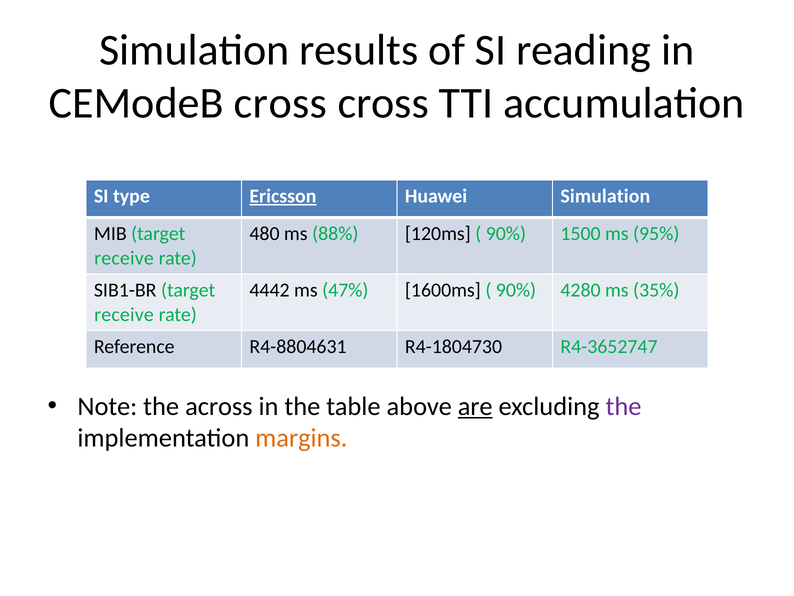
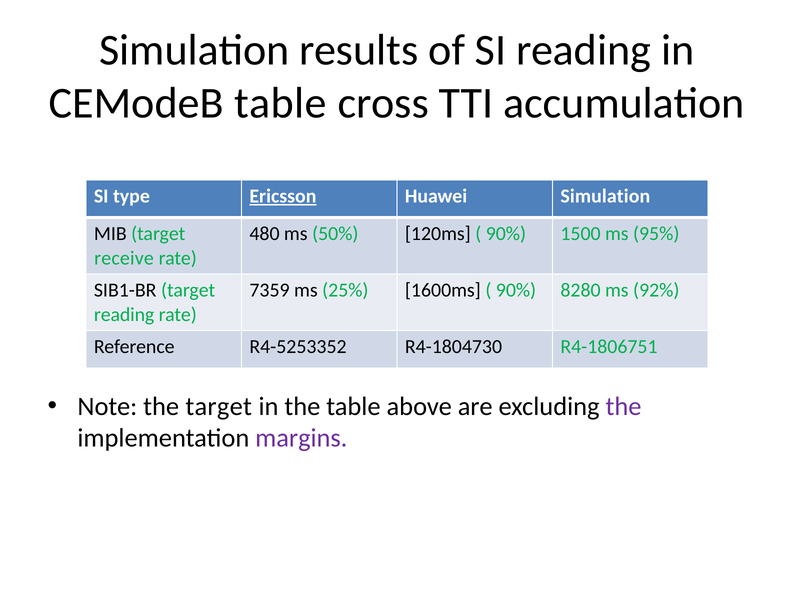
CEModeB cross: cross -> table (281, 103)
88%: 88% -> 50% (335, 234)
4442: 4442 -> 7359 (270, 290)
47%: 47% -> 25% (345, 290)
4280: 4280 -> 8280 (581, 290)
35%: 35% -> 92% (656, 290)
receive: receive -> reading (124, 314)
R4-8804631: R4-8804631 -> R4-5253352 (298, 346)
R4-3652747: R4-3652747 -> R4-1806751 (609, 346)
the across: across -> target (219, 406)
are underline: present -> none (475, 406)
margins colour: orange -> purple (301, 438)
